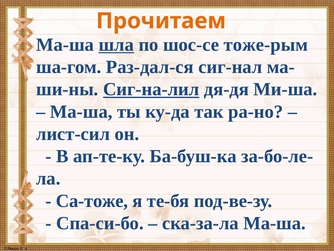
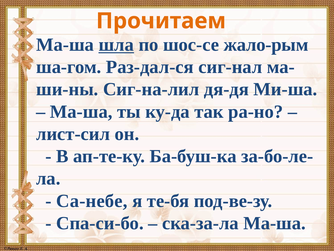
тоже-рым: тоже-рым -> жало-рым (266, 45)
Сиг-на-лил underline: present -> none (151, 89)
Са-тоже: Са-тоже -> Са-небе (92, 200)
